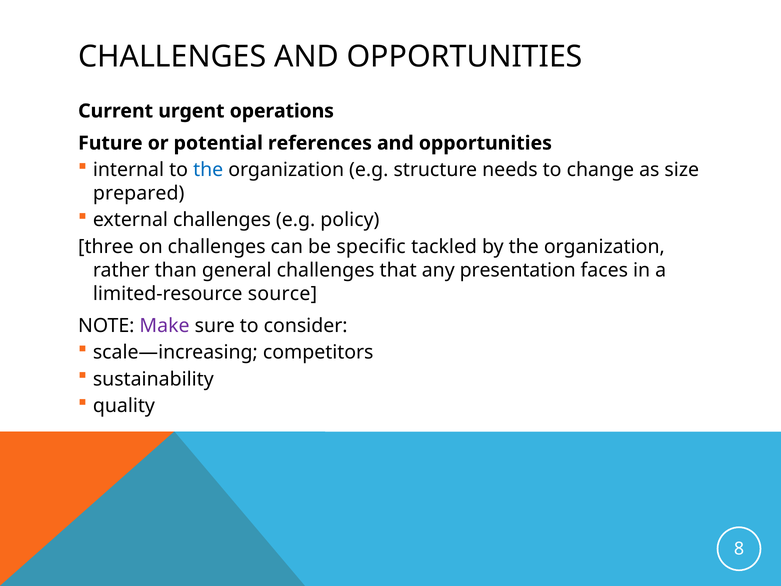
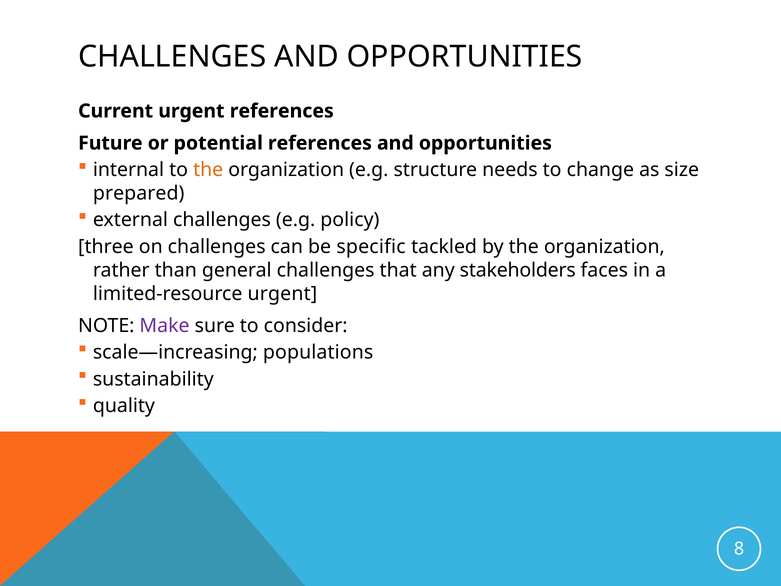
urgent operations: operations -> references (282, 111)
the colour: blue -> orange (208, 170)
presentation: presentation -> stakeholders (518, 270)
limited-resource source: source -> urgent (282, 293)
competitors: competitors -> populations (318, 352)
